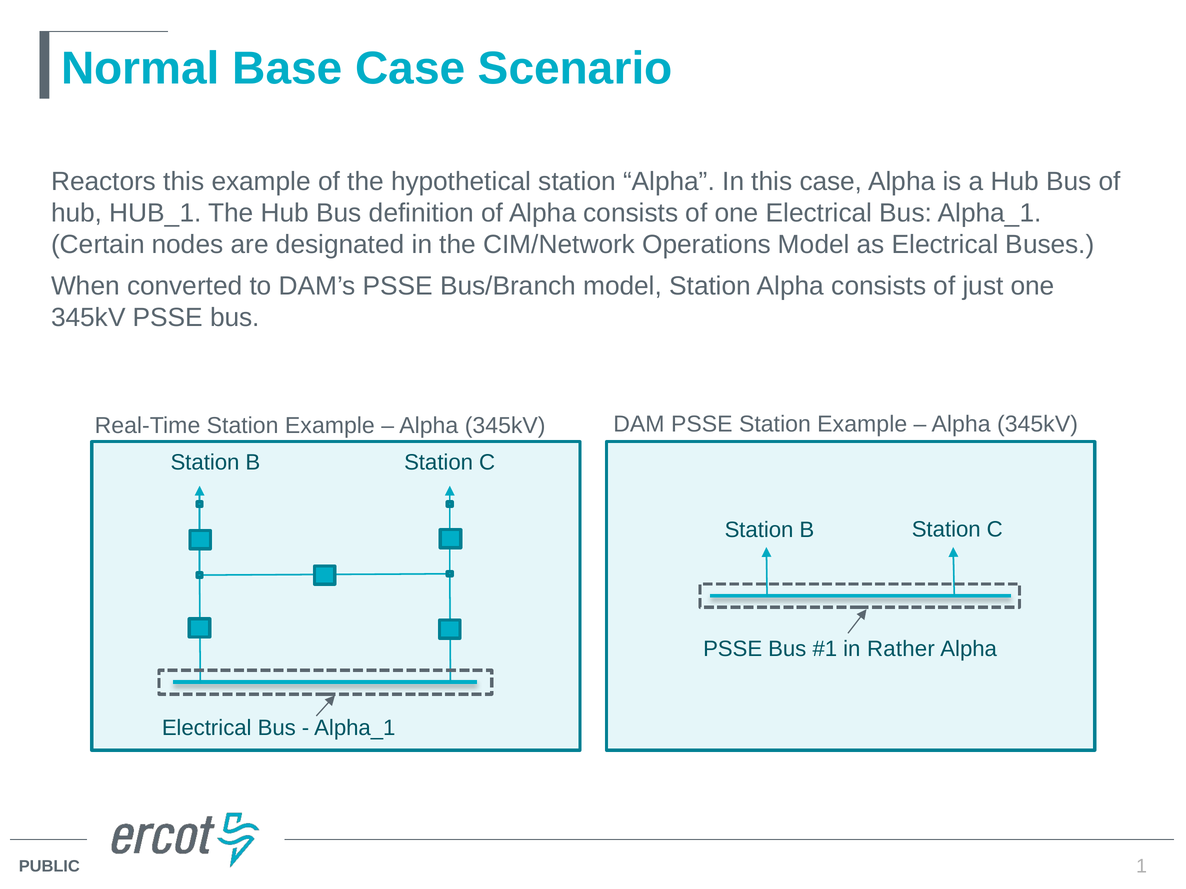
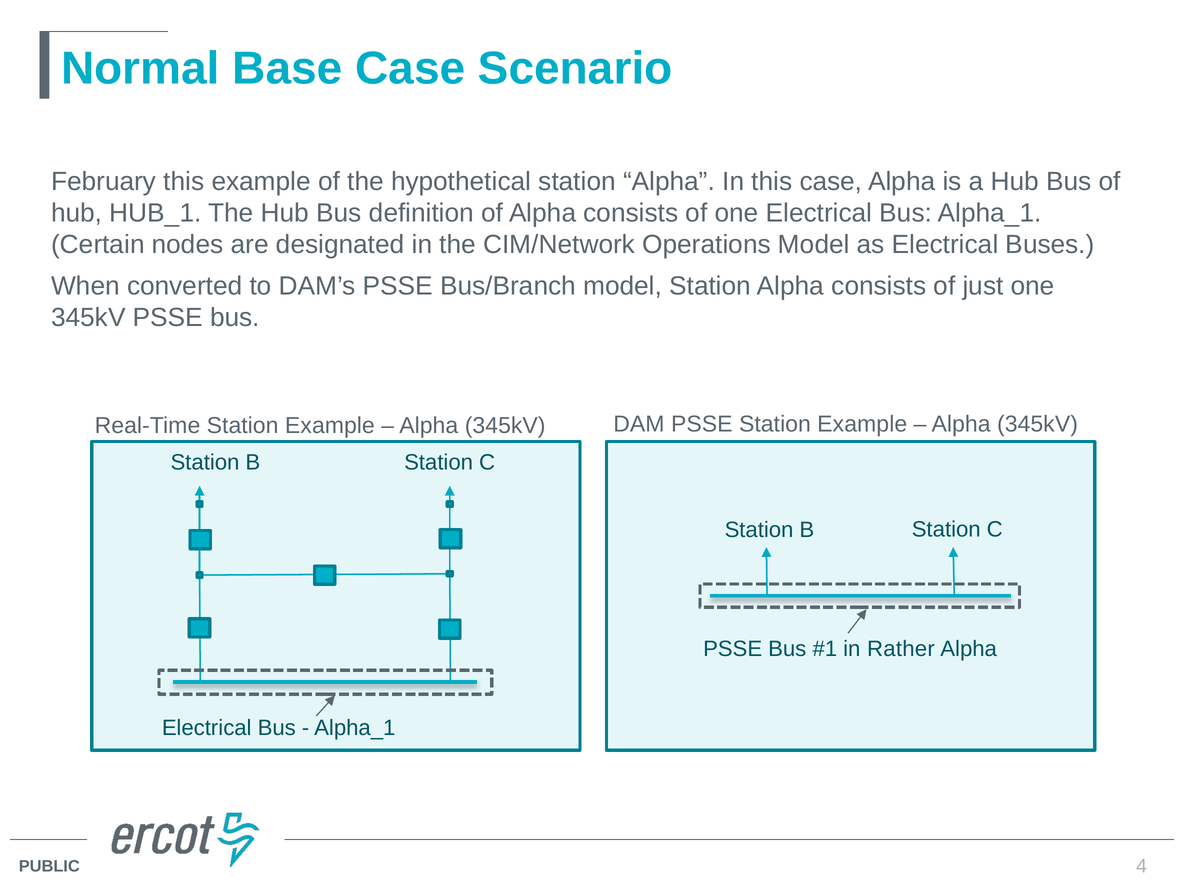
Reactors: Reactors -> February (104, 182)
1: 1 -> 4 (1142, 867)
